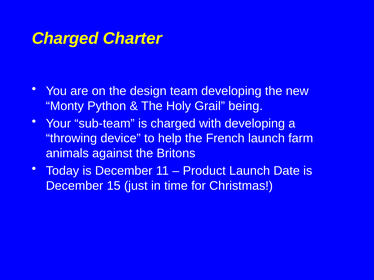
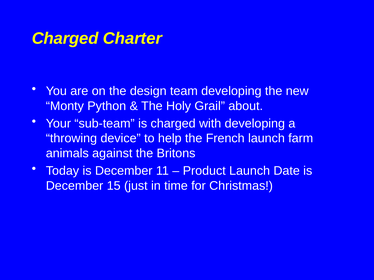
being: being -> about (246, 106)
